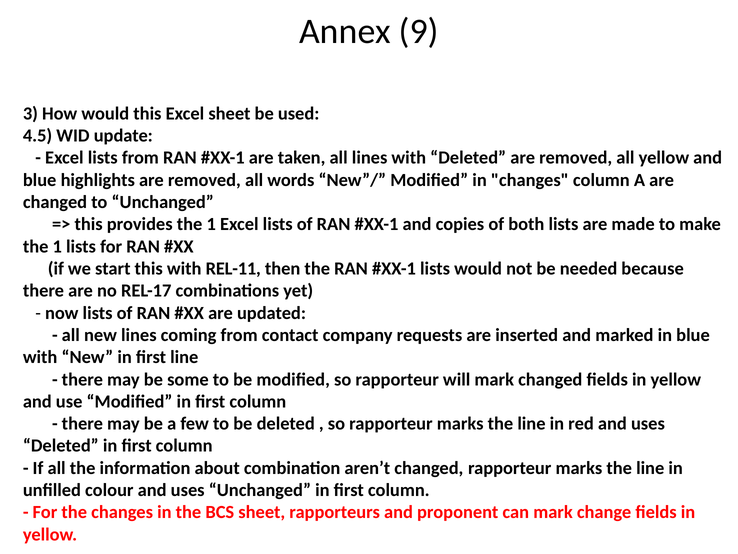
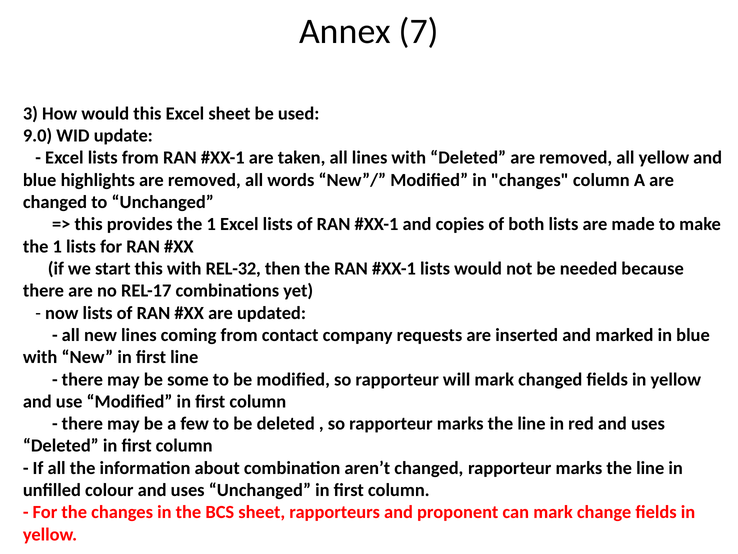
9: 9 -> 7 (419, 31)
4.5: 4.5 -> 9.0 (38, 136)
REL-11: REL-11 -> REL-32 (233, 268)
